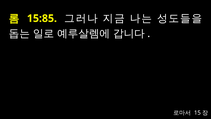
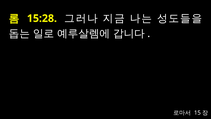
15:85: 15:85 -> 15:28 (42, 18)
